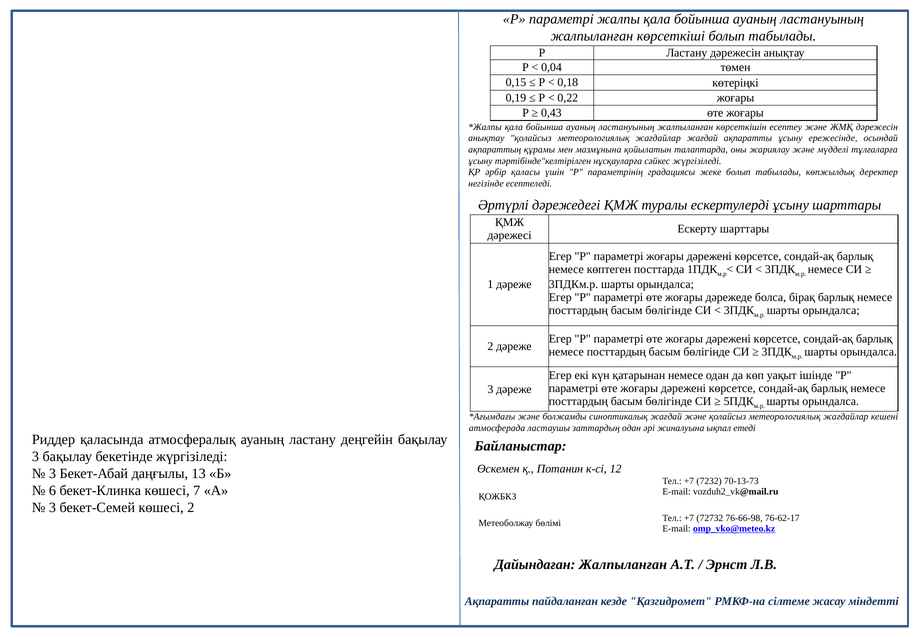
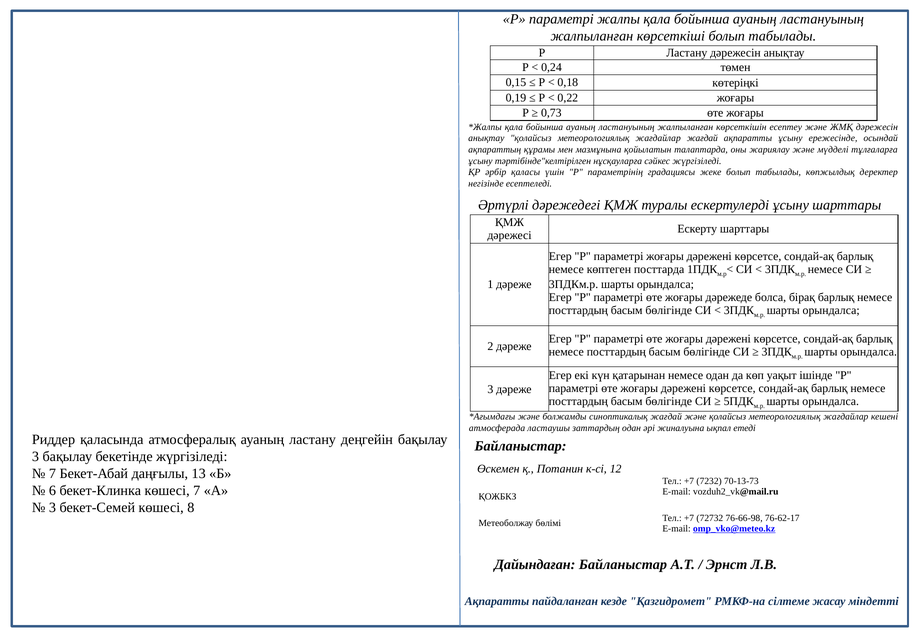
0,04: 0,04 -> 0,24 (551, 67)
0,43: 0,43 -> 0,73 (551, 113)
3: 3 -> 7 (53, 474)
көшесі 2: 2 -> 8 (191, 508)
Дайындаған Жалпыланған: Жалпыланған -> Байланыстар (623, 565)
